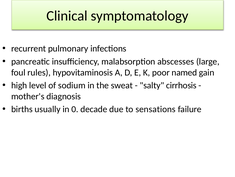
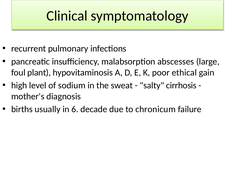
rules: rules -> plant (39, 72)
named: named -> ethical (184, 72)
0: 0 -> 6 (75, 109)
sensations: sensations -> chronicum (156, 109)
